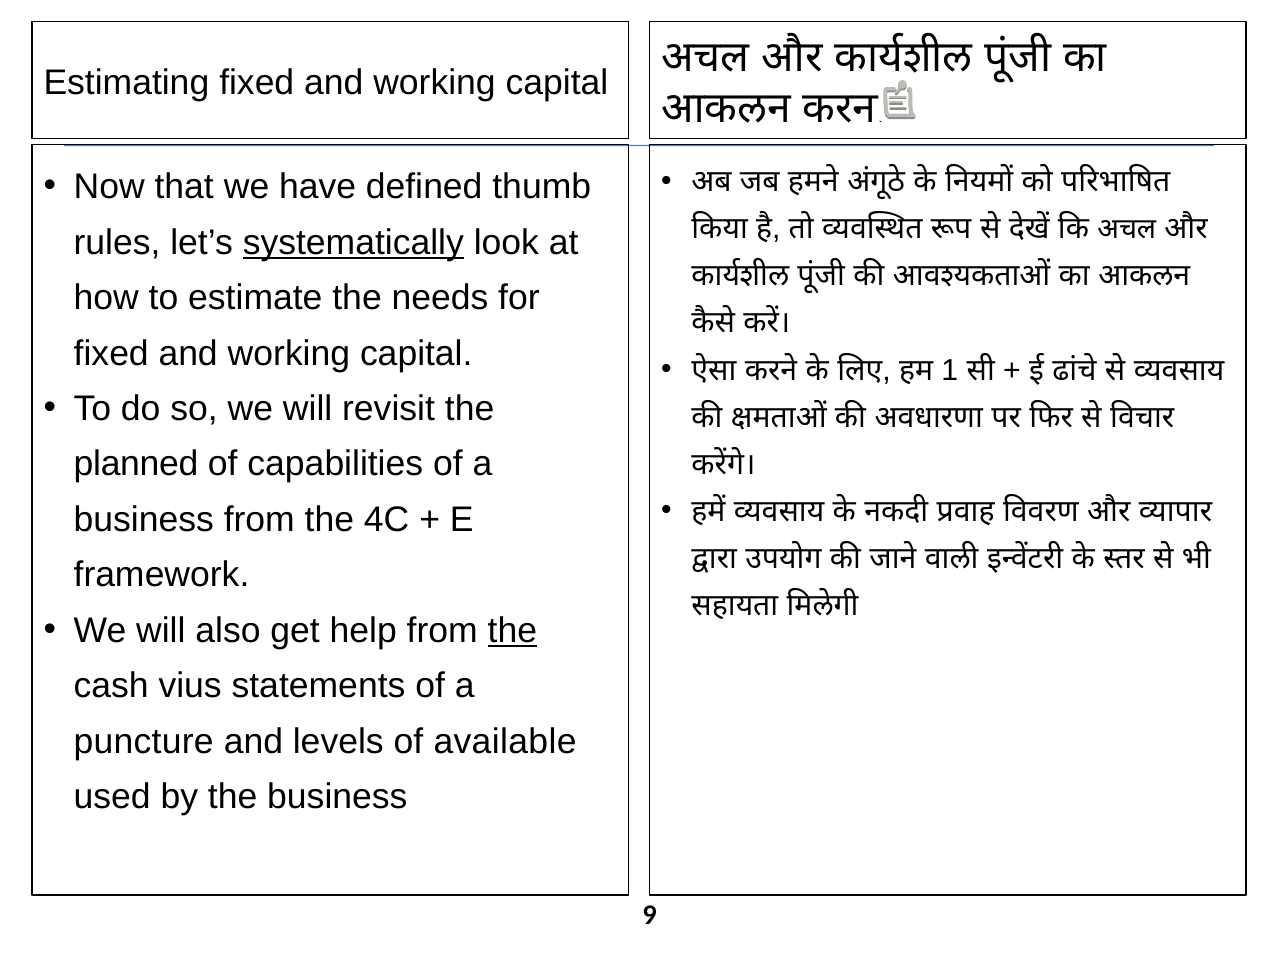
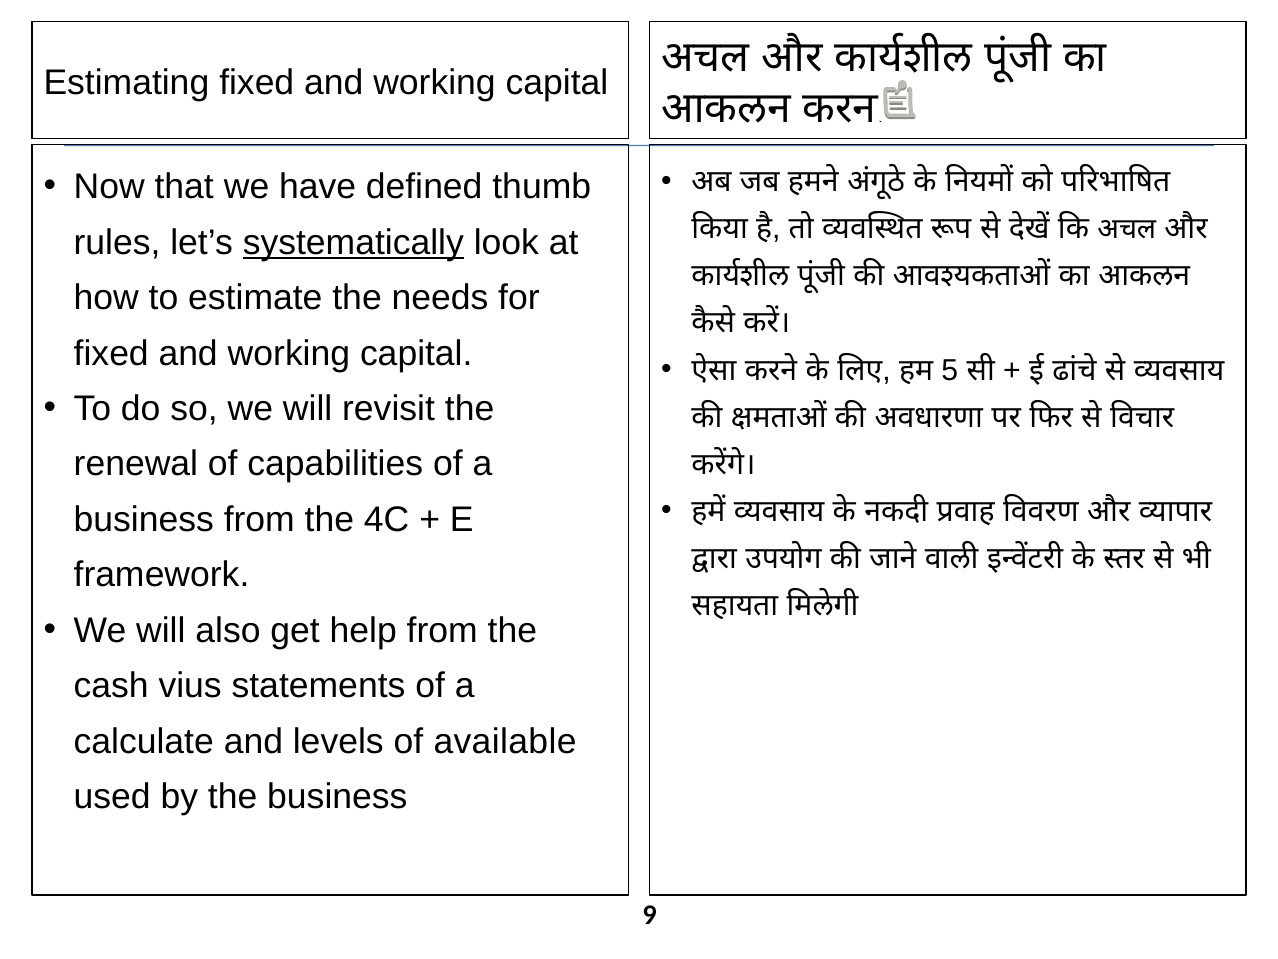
1: 1 -> 5 (950, 370)
planned: planned -> renewal (136, 464)
the underline: present -> none (512, 630)
puncture: puncture -> calculate (144, 741)
